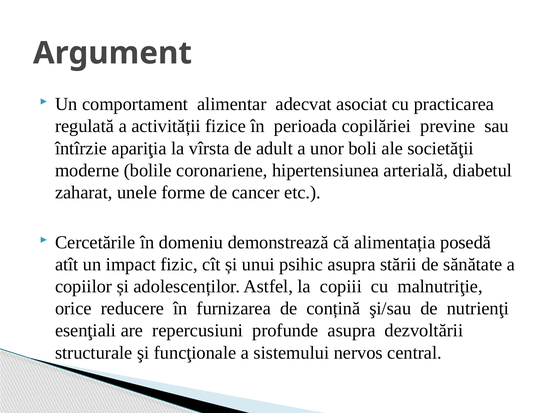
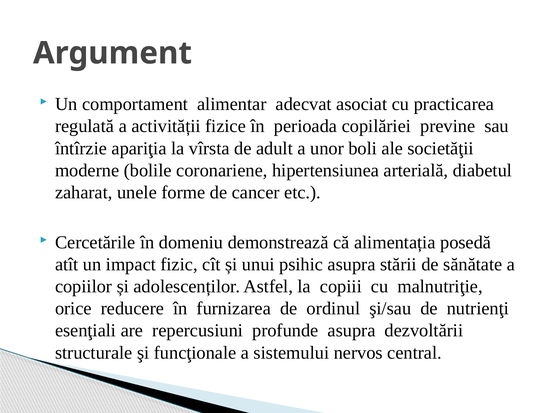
conțină: conțină -> ordinul (333, 309)
